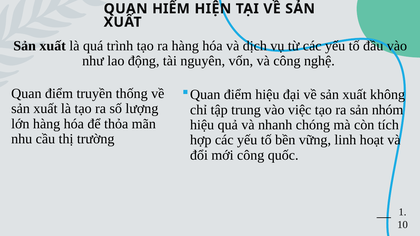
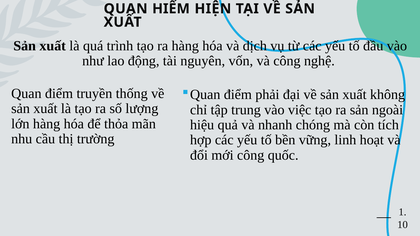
điểm hiệu: hiệu -> phải (267, 95)
nhóm: nhóm -> ngoài (388, 110)
